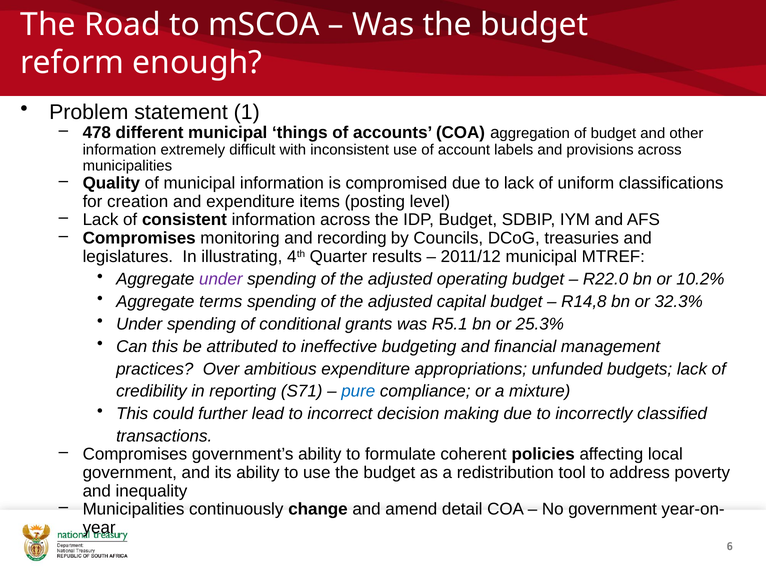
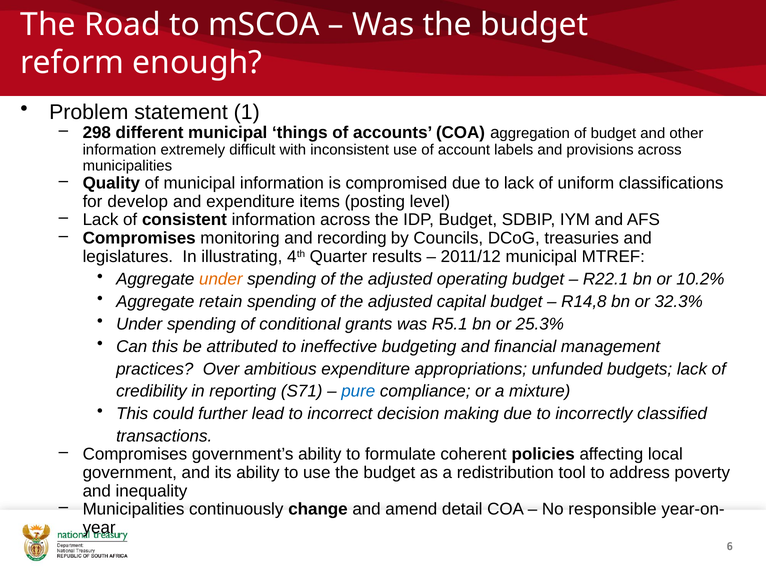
478: 478 -> 298 (97, 133)
creation: creation -> develop (138, 202)
under colour: purple -> orange (221, 279)
R22.0: R22.0 -> R22.1 (606, 279)
terms: terms -> retain (221, 302)
No government: government -> responsible (612, 510)
